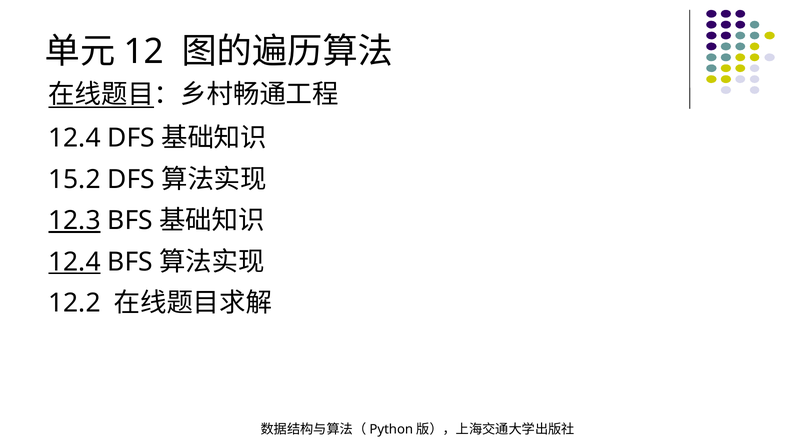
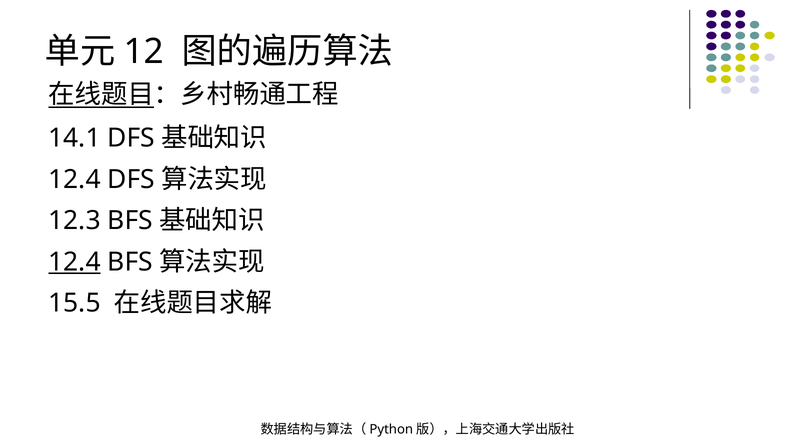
12.4: 12.4 -> 14.1 (74, 138)
15.2: 15.2 -> 12.4 (74, 180)
12.3 underline: present -> none (74, 221)
12.2: 12.2 -> 15.5 (74, 304)
